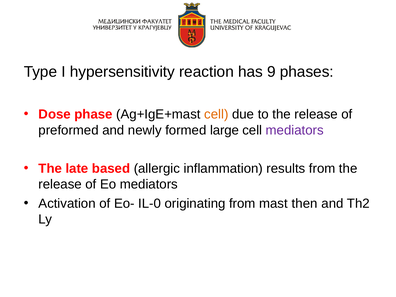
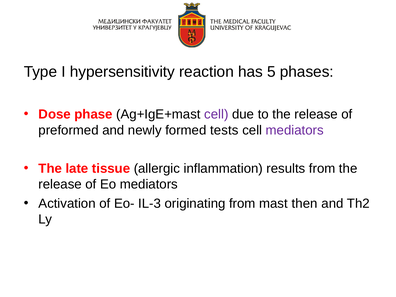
9: 9 -> 5 (271, 72)
cell colour: orange -> purple (216, 114)
large: large -> tests (224, 130)
based: based -> tissue (111, 168)
IL-0: IL-0 -> IL-3 (150, 203)
